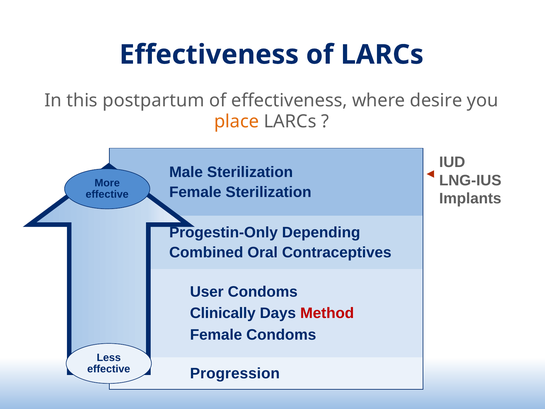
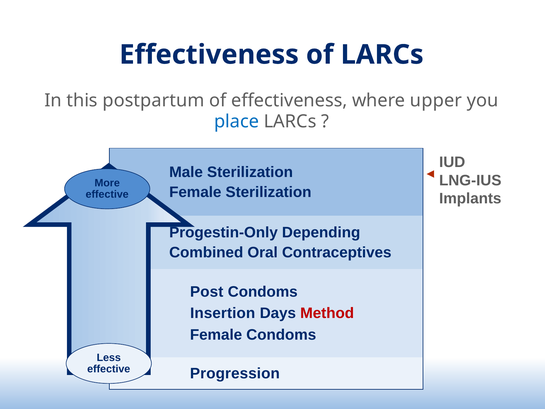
desire: desire -> upper (436, 101)
place colour: orange -> blue (237, 121)
User: User -> Post (207, 292)
Clinically: Clinically -> Insertion (223, 313)
